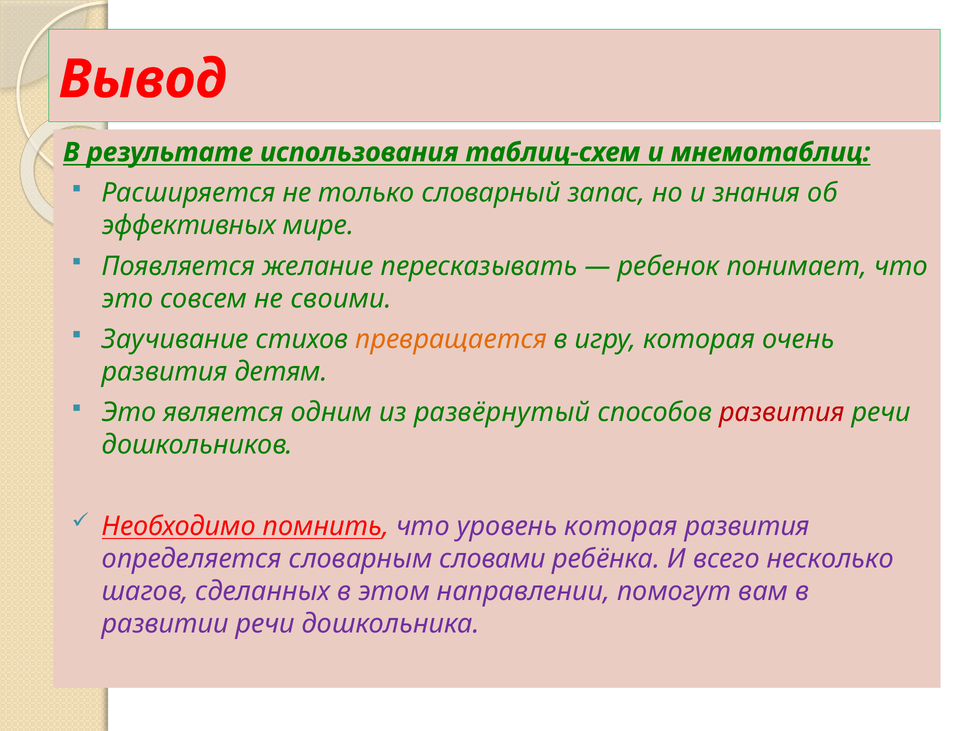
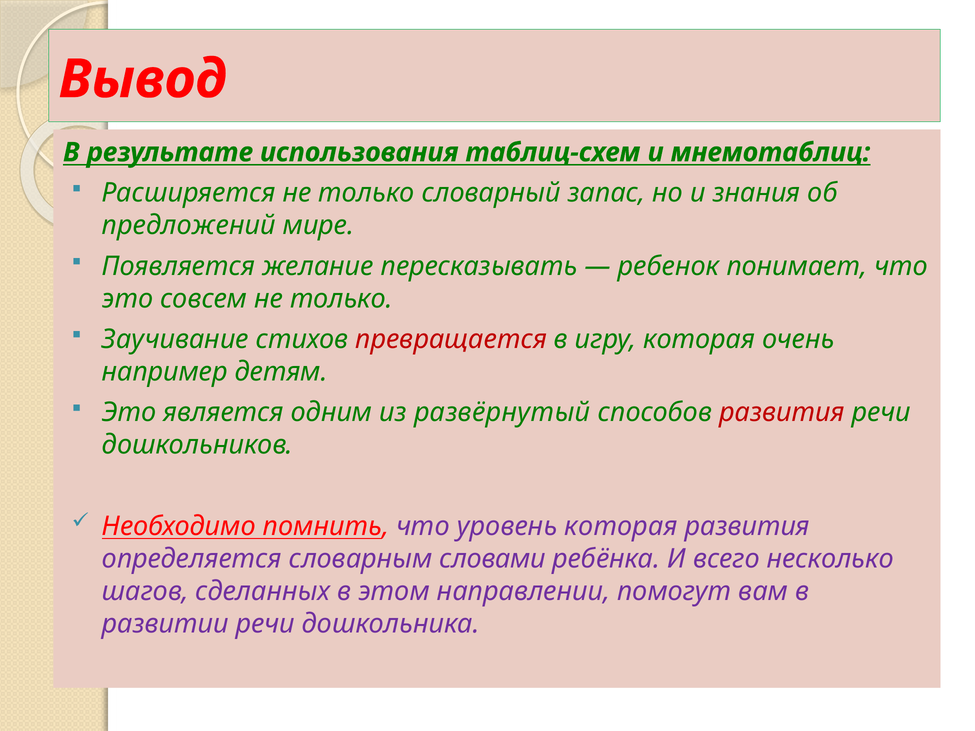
эффективных: эффективных -> предложений (189, 226)
совсем не своими: своими -> только (341, 299)
превращается colour: orange -> red (451, 339)
развития: развития -> например (165, 372)
